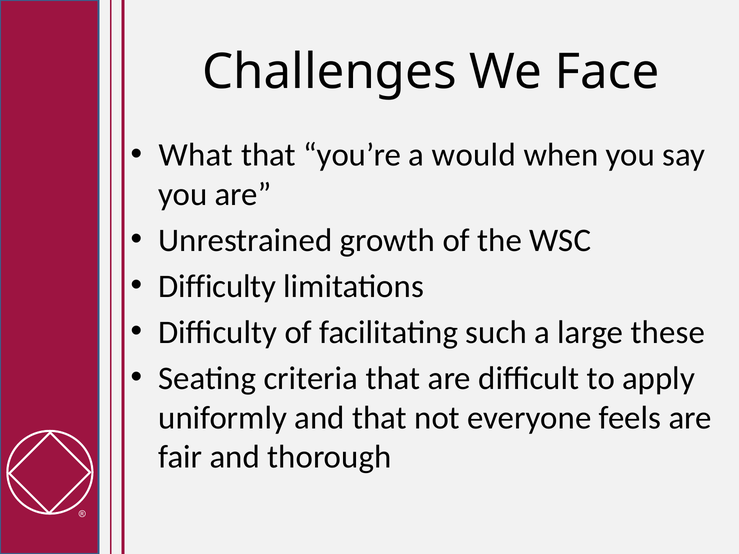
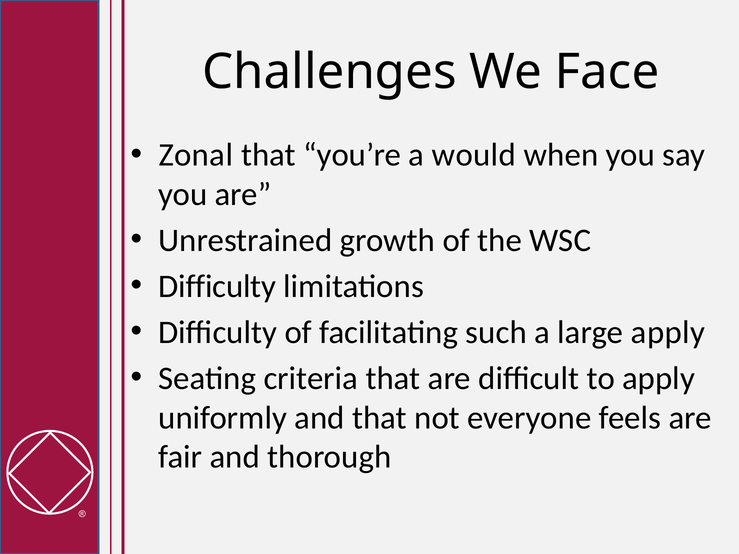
What: What -> Zonal (196, 155)
large these: these -> apply (668, 332)
